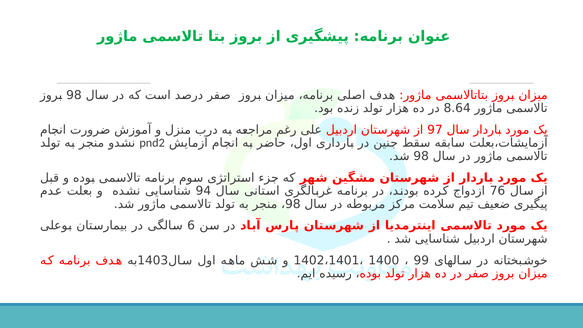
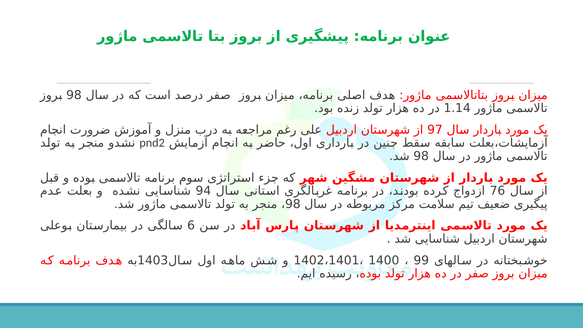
8.64: 8.64 -> 1.14 (457, 108)
